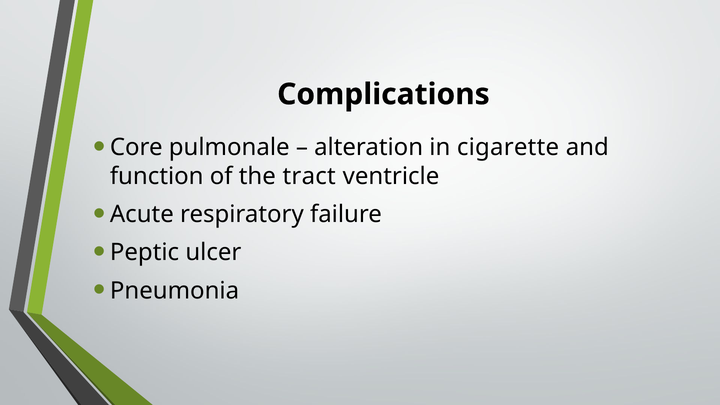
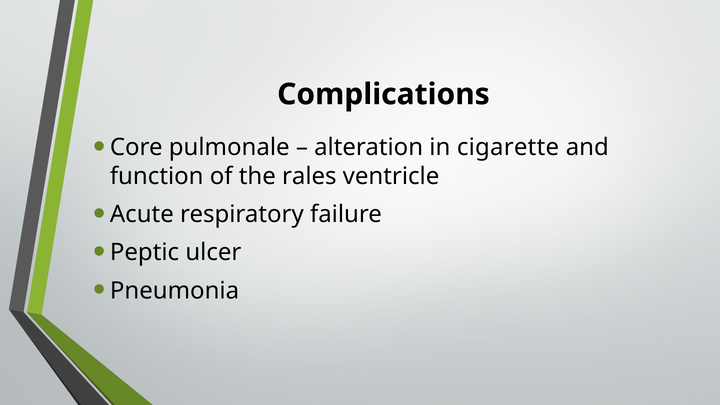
tract: tract -> rales (309, 176)
